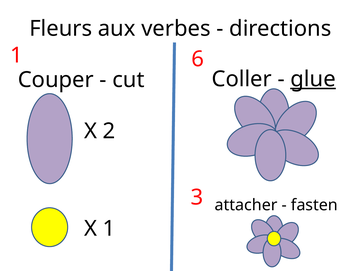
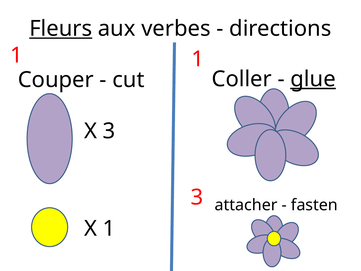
Fleurs underline: none -> present (61, 29)
1 6: 6 -> 1 (198, 59)
X 2: 2 -> 3 (109, 131)
